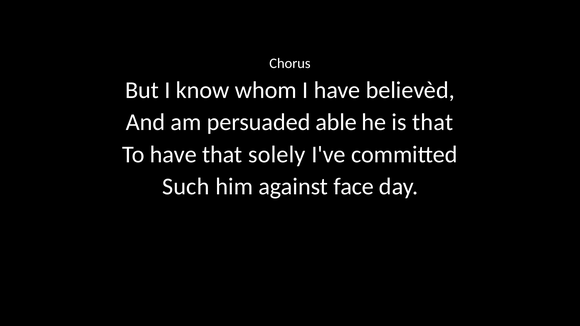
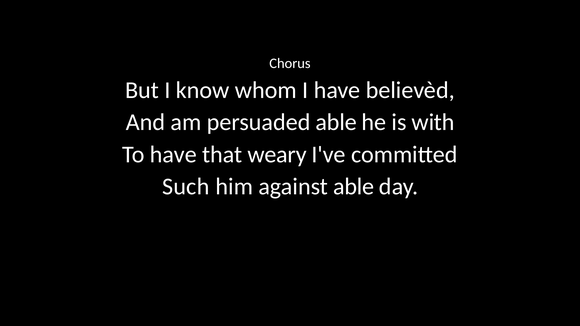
is that: that -> with (433, 122)
solely: solely -> weary (277, 155)
against face: face -> able (354, 187)
